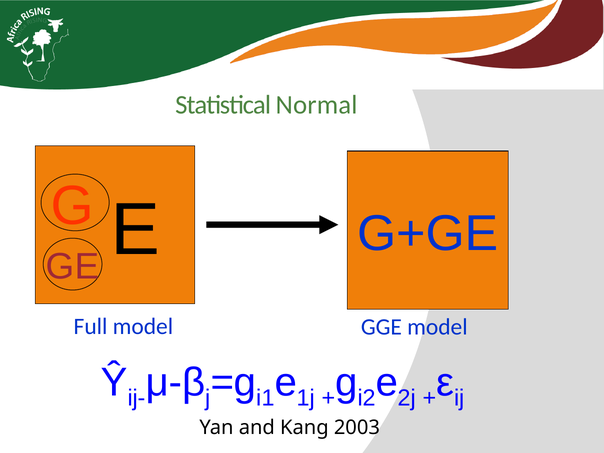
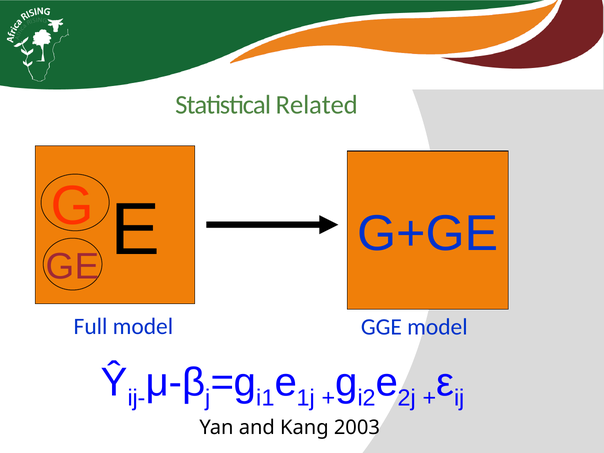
Normal: Normal -> Related (317, 105)
